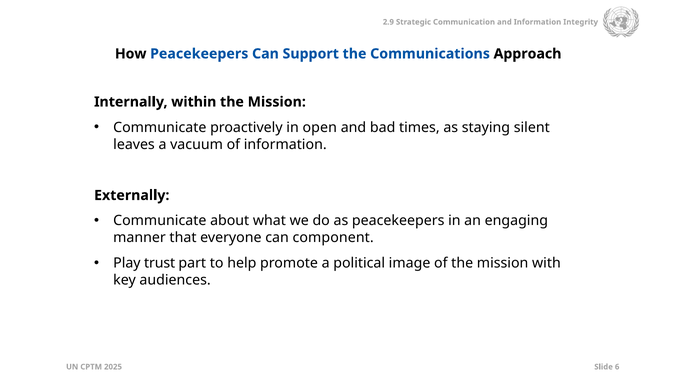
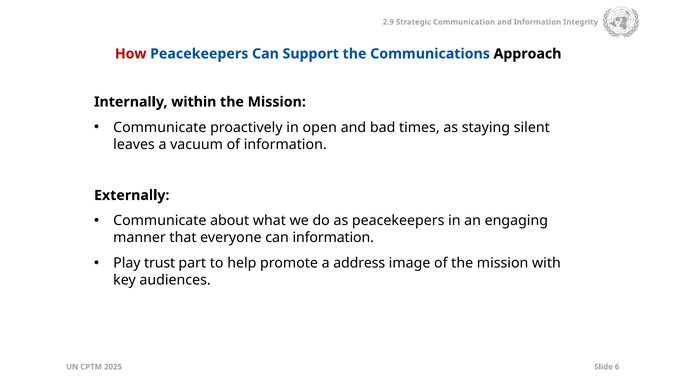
How colour: black -> red (131, 54)
can component: component -> information (333, 238)
political: political -> address (359, 264)
